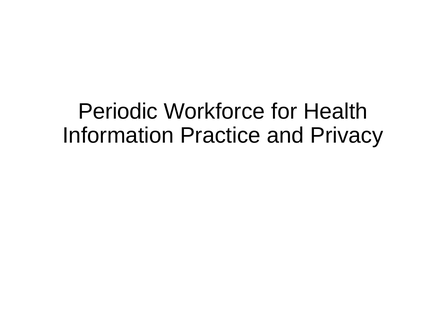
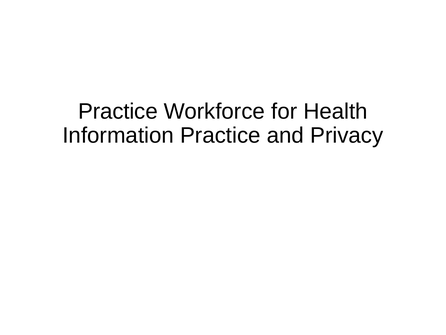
Periodic: Periodic -> Practice (118, 111)
